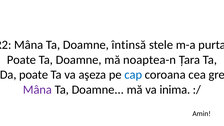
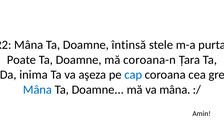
noaptea-n: noaptea-n -> coroana-n (150, 60)
Da poate: poate -> inima (34, 75)
Mâna colour: purple -> blue (37, 90)
va inima: inima -> mâna (175, 90)
